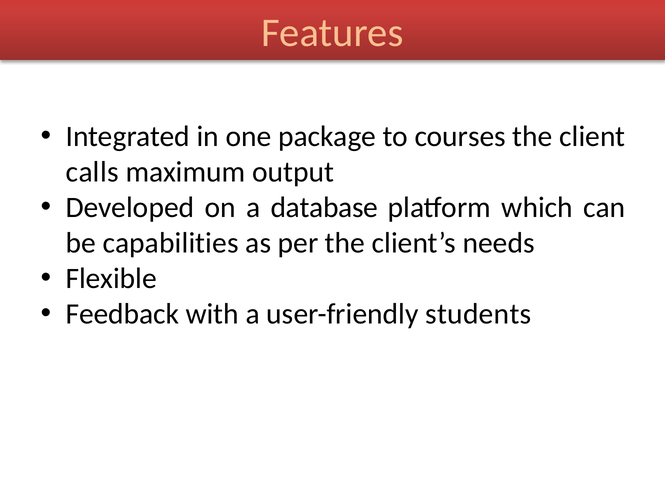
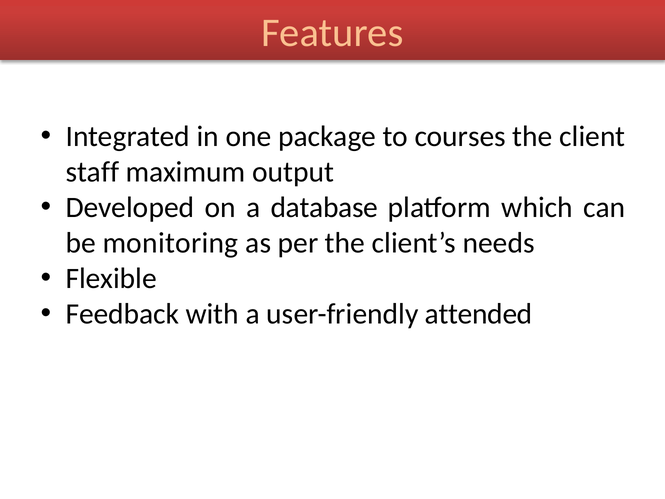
calls: calls -> staff (92, 172)
capabilities: capabilities -> monitoring (170, 243)
students: students -> attended (479, 314)
